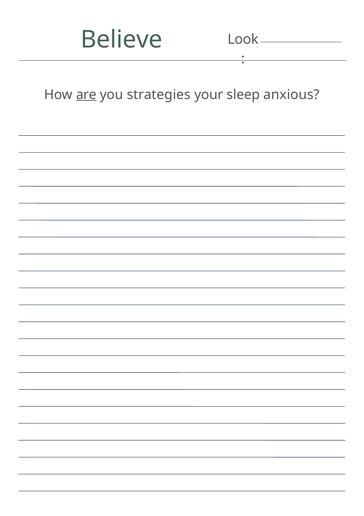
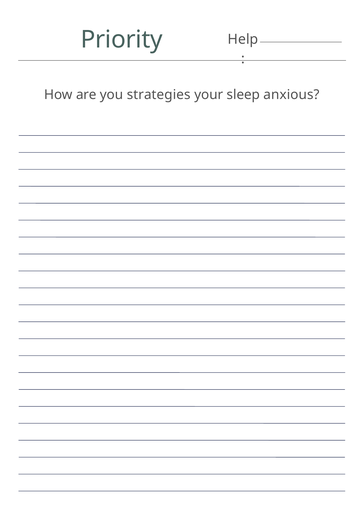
Believe: Believe -> Priority (122, 39)
Look: Look -> Help (243, 39)
are underline: present -> none (86, 94)
